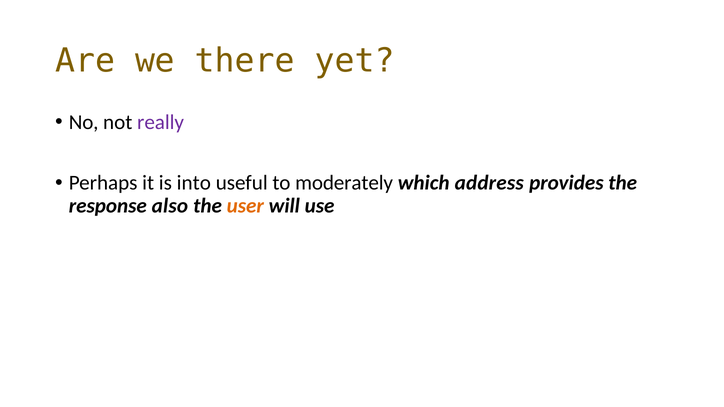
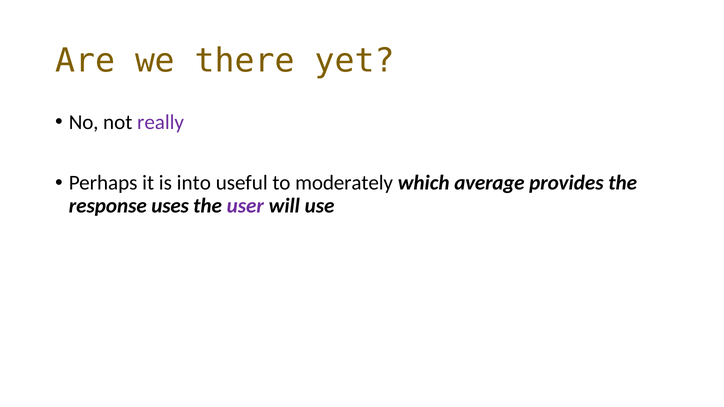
address: address -> average (489, 183)
also: also -> uses (170, 206)
user colour: orange -> purple (245, 206)
